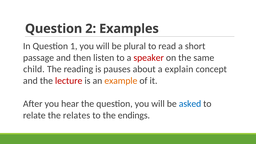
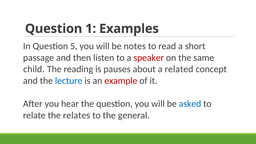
2: 2 -> 1 (91, 29)
1: 1 -> 5 (74, 46)
plural: plural -> notes (135, 46)
explain: explain -> related (179, 69)
lecture colour: red -> blue (69, 81)
example colour: orange -> red (121, 81)
endings: endings -> general (134, 115)
